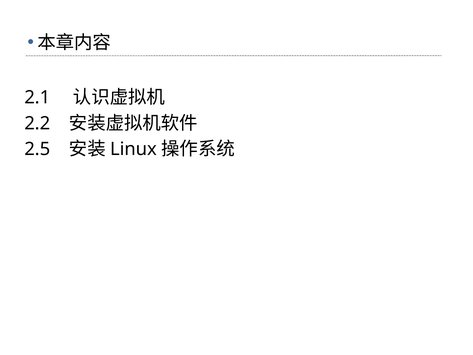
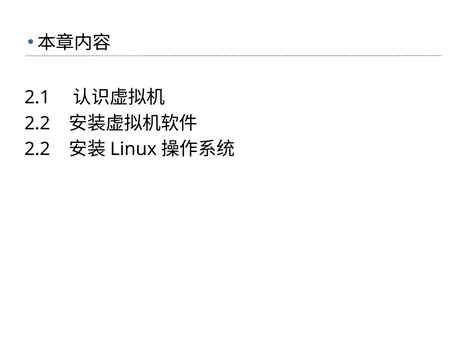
2.5: 2.5 -> 2.2 (37, 149)
